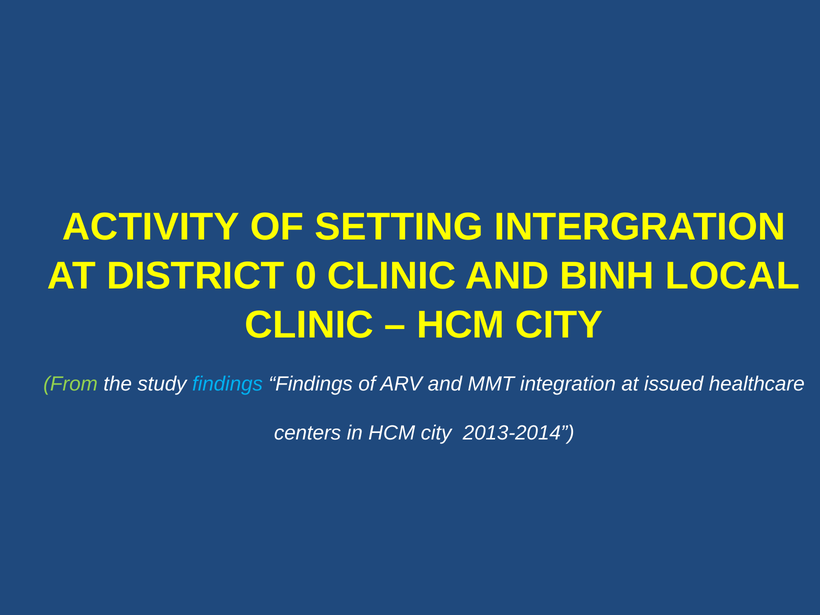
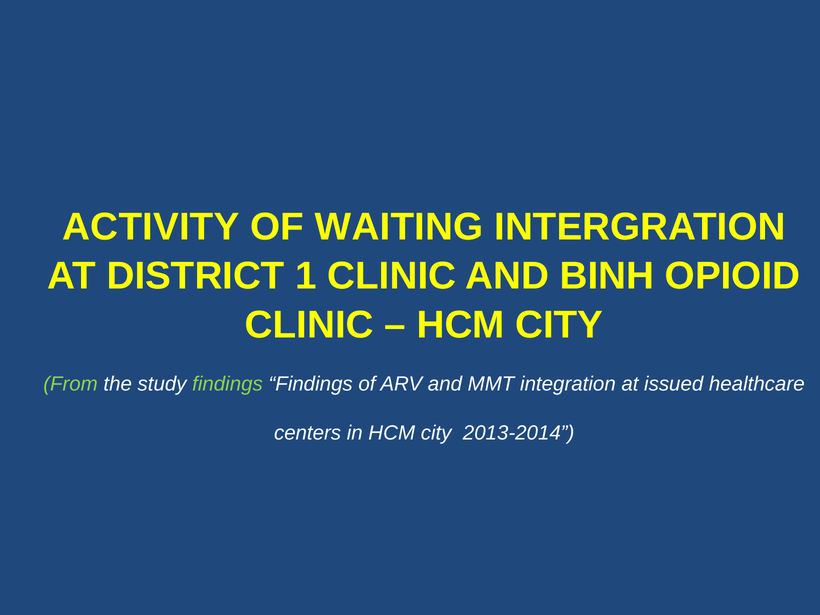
SETTING: SETTING -> WAITING (399, 227)
0: 0 -> 1 (306, 276)
LOCAL: LOCAL -> OPIOID (733, 276)
findings colour: light blue -> light green (228, 384)
